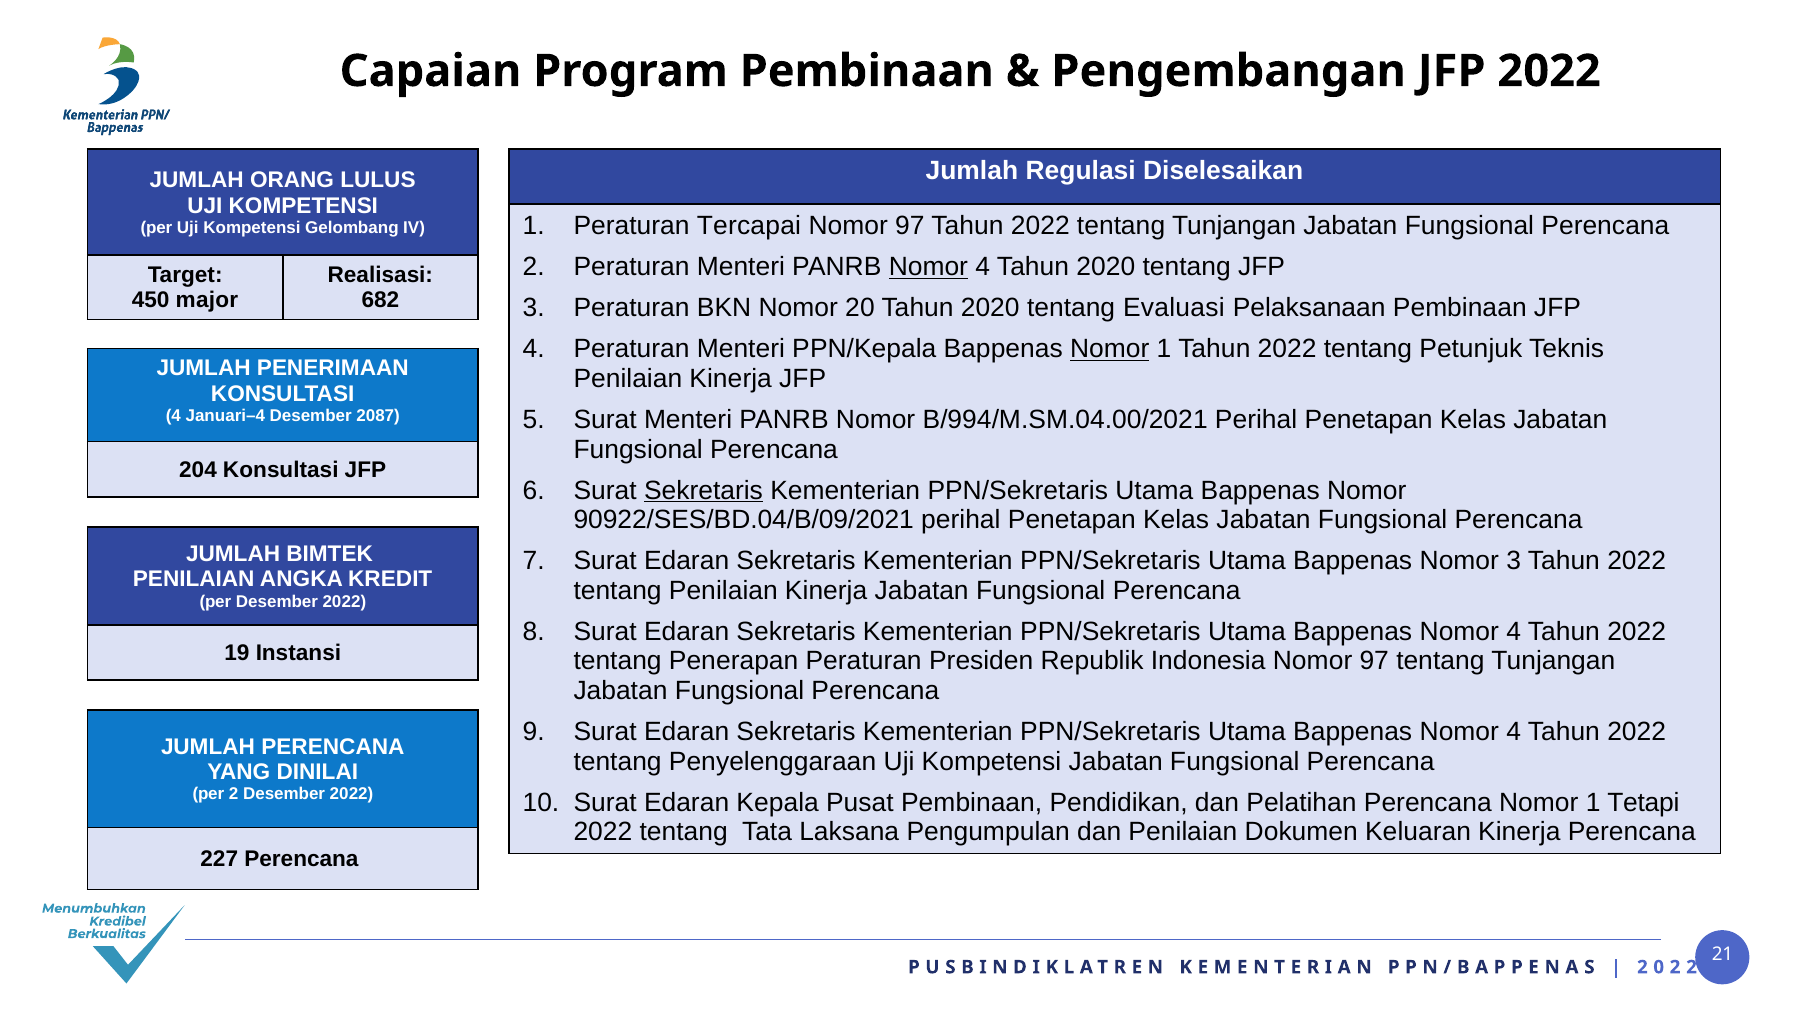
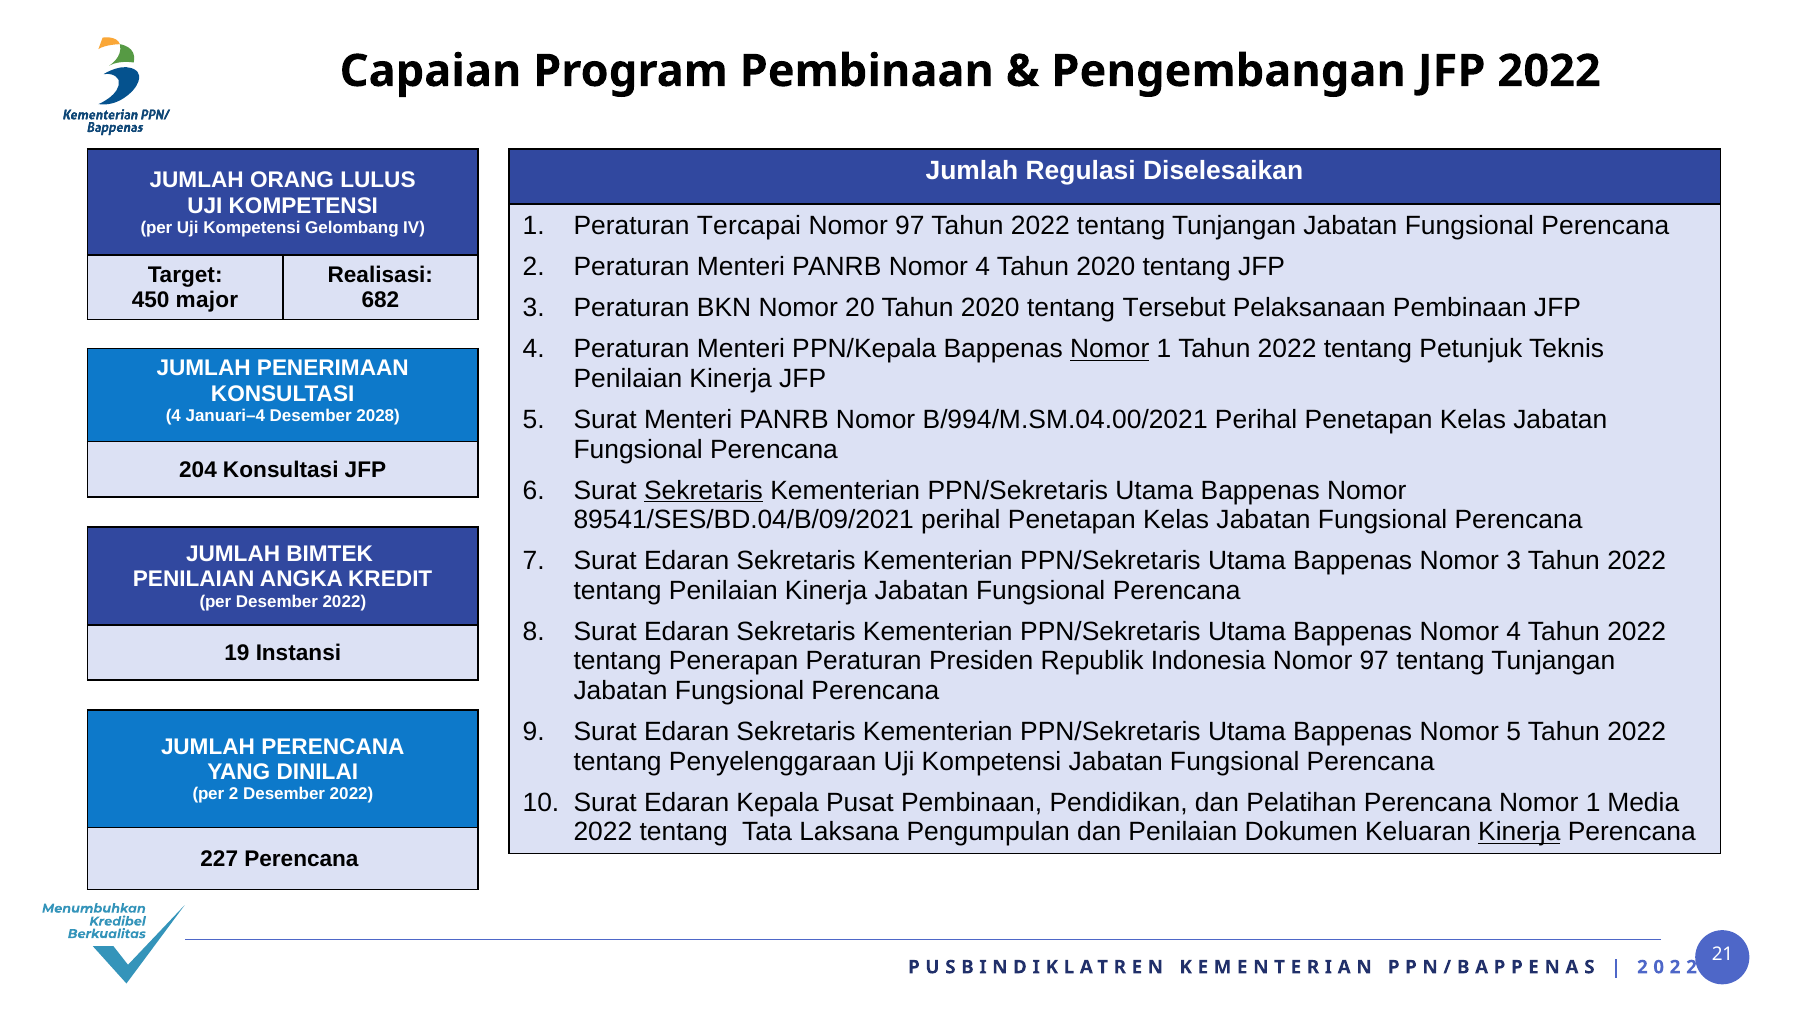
Nomor underline: present -> none (928, 267)
Evaluasi: Evaluasi -> Tersebut (1174, 308)
2087: 2087 -> 2028 (378, 416)
90922/SES/BD.04/B/09/2021: 90922/SES/BD.04/B/09/2021 -> 89541/SES/BD.04/B/09/2021 (744, 520)
4: 4 -> 5 (1514, 732)
Tetapi: Tetapi -> Media (1643, 803)
Kinerja underline: none -> present (1519, 832)
